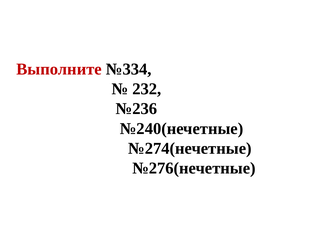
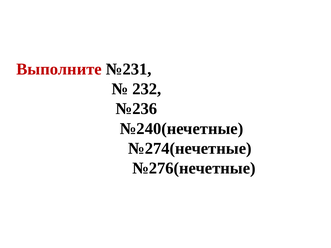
№334: №334 -> №231 (129, 69)
